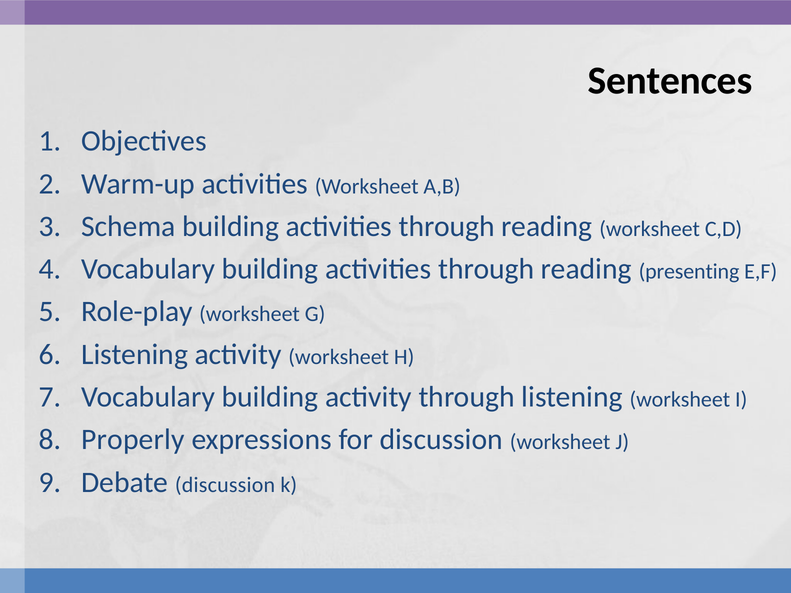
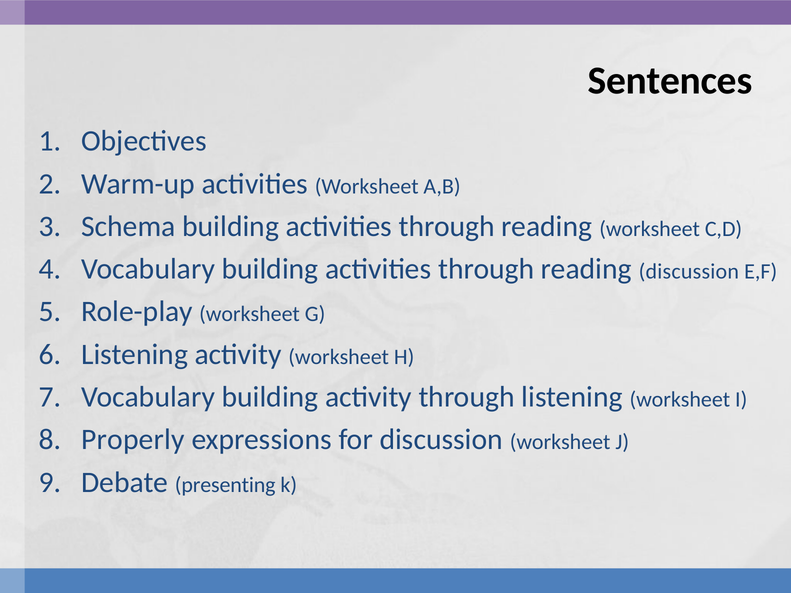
reading presenting: presenting -> discussion (689, 272)
Debate discussion: discussion -> presenting (225, 485)
